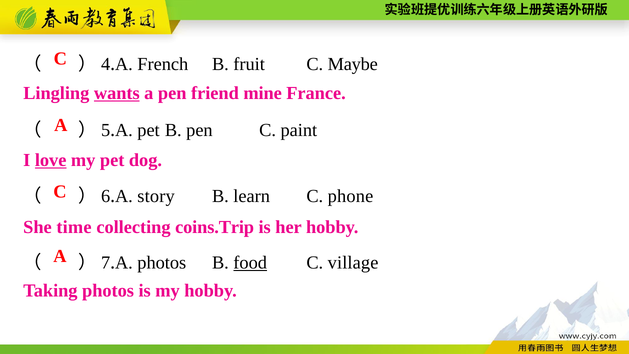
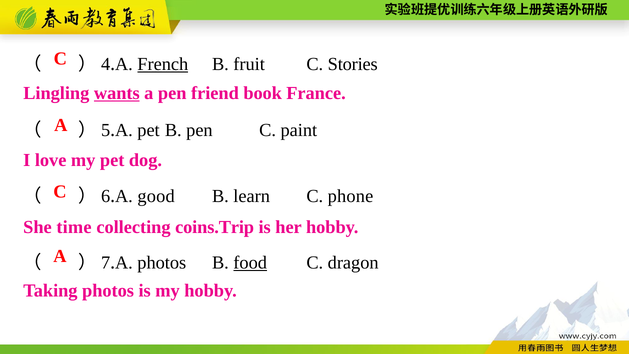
French underline: none -> present (163, 64)
Maybe: Maybe -> Stories (353, 64)
mine: mine -> book (263, 93)
love underline: present -> none (51, 160)
story: story -> good (156, 196)
village: village -> dragon (353, 262)
